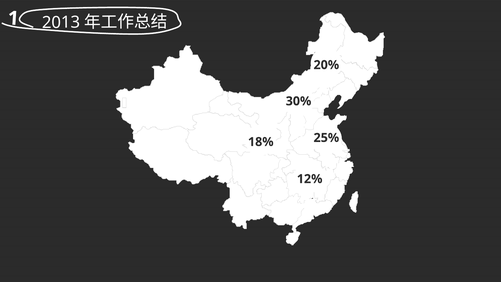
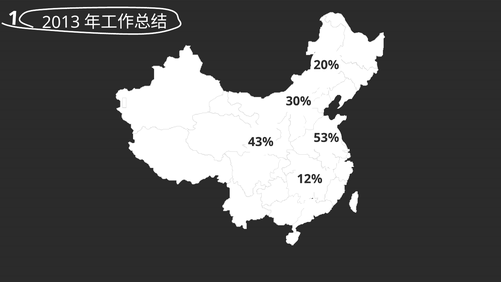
25%: 25% -> 53% (326, 138)
18%: 18% -> 43% (261, 142)
